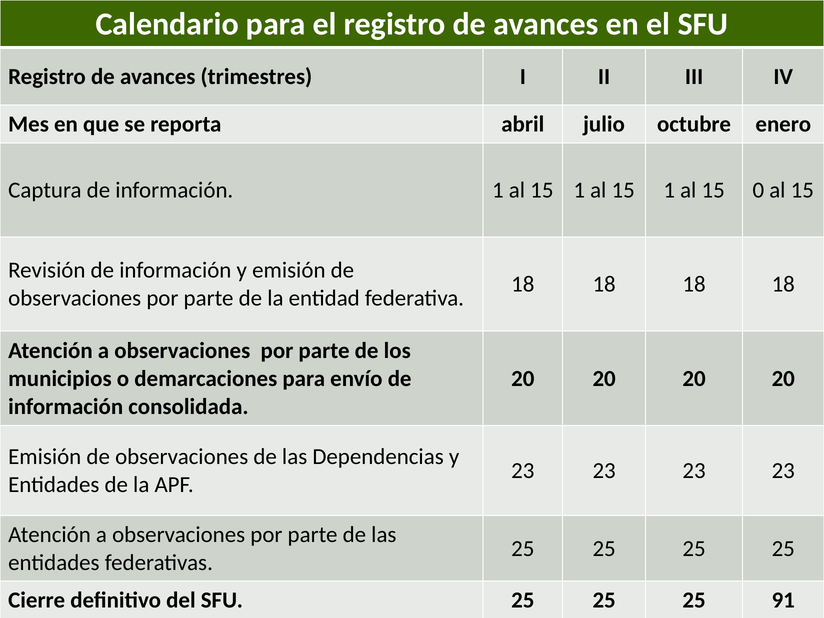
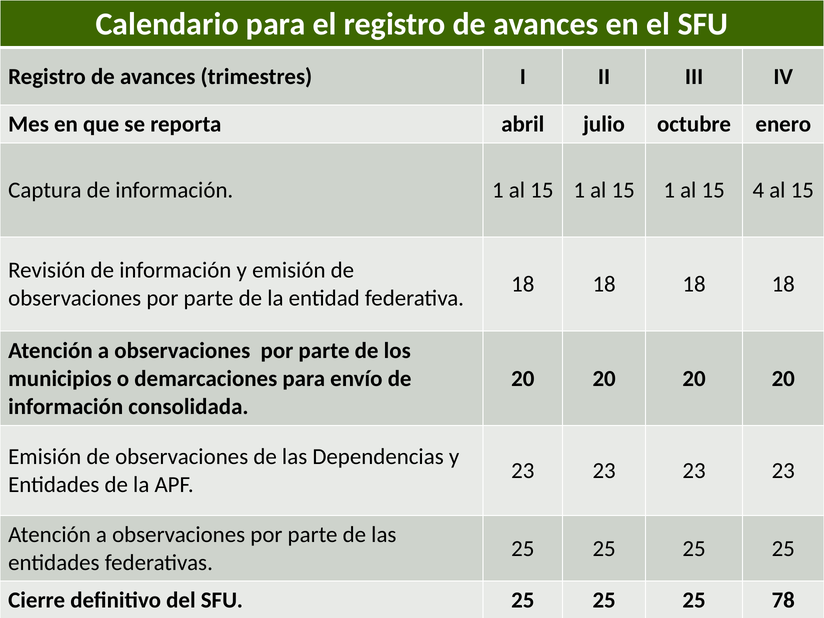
0: 0 -> 4 (758, 190)
91: 91 -> 78 (783, 600)
